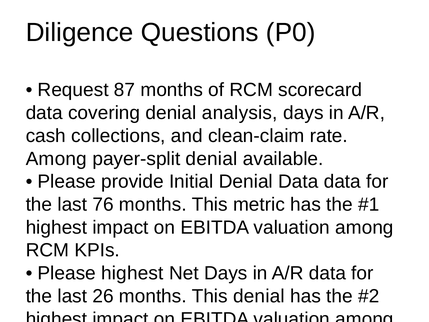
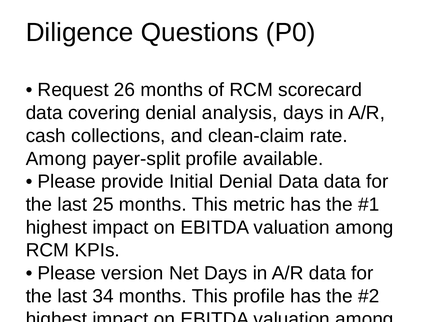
87: 87 -> 26 (125, 90)
payer-split denial: denial -> profile (212, 159)
76: 76 -> 25 (103, 204)
Please highest: highest -> version (132, 273)
26: 26 -> 34 (103, 296)
This denial: denial -> profile (259, 296)
